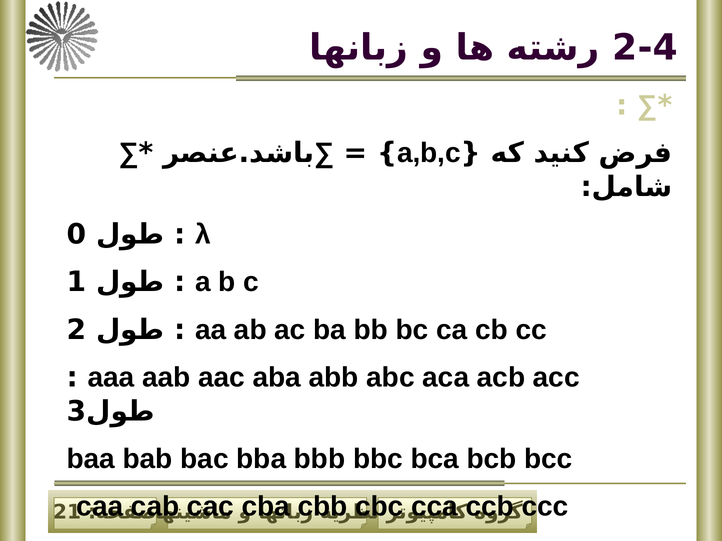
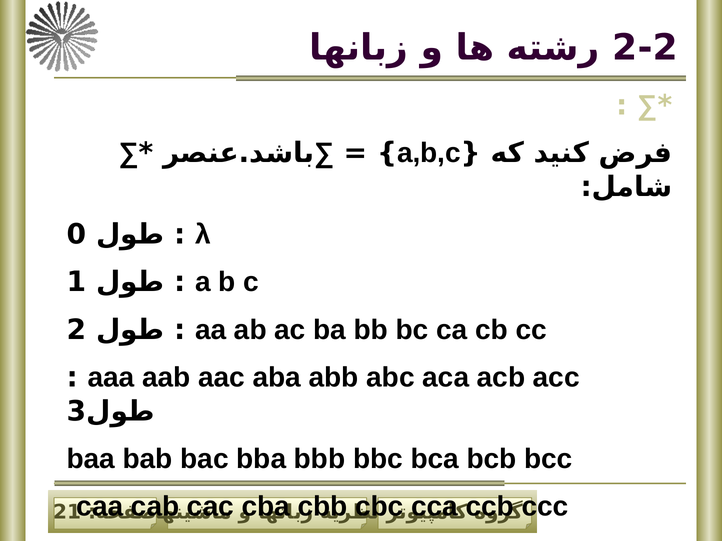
2-4: 2-4 -> 2-2 (645, 48)
